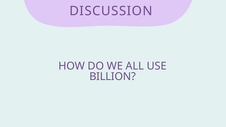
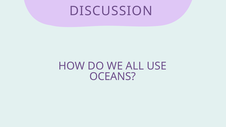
BILLION: BILLION -> OCEANS (113, 77)
